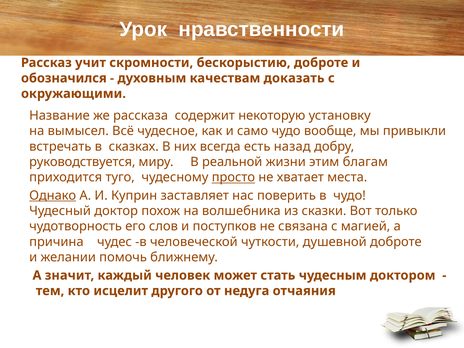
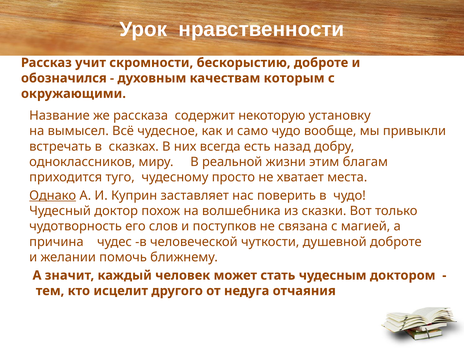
доказать: доказать -> которым (294, 78)
руководствуется: руководствуется -> одноклассников (82, 162)
просто underline: present -> none (233, 177)
